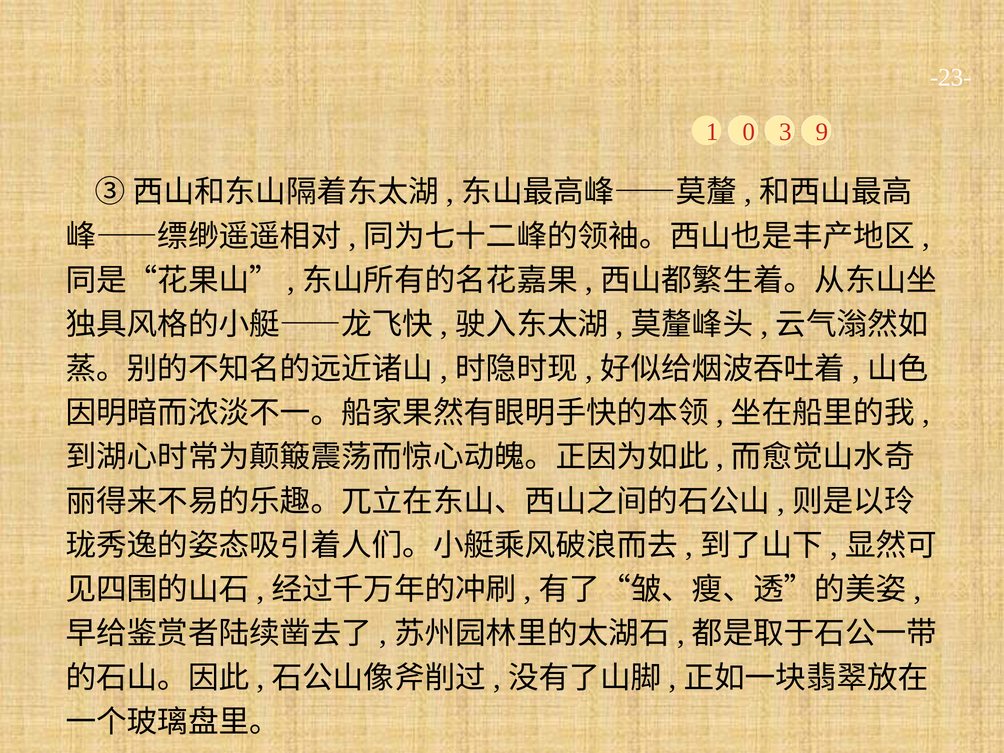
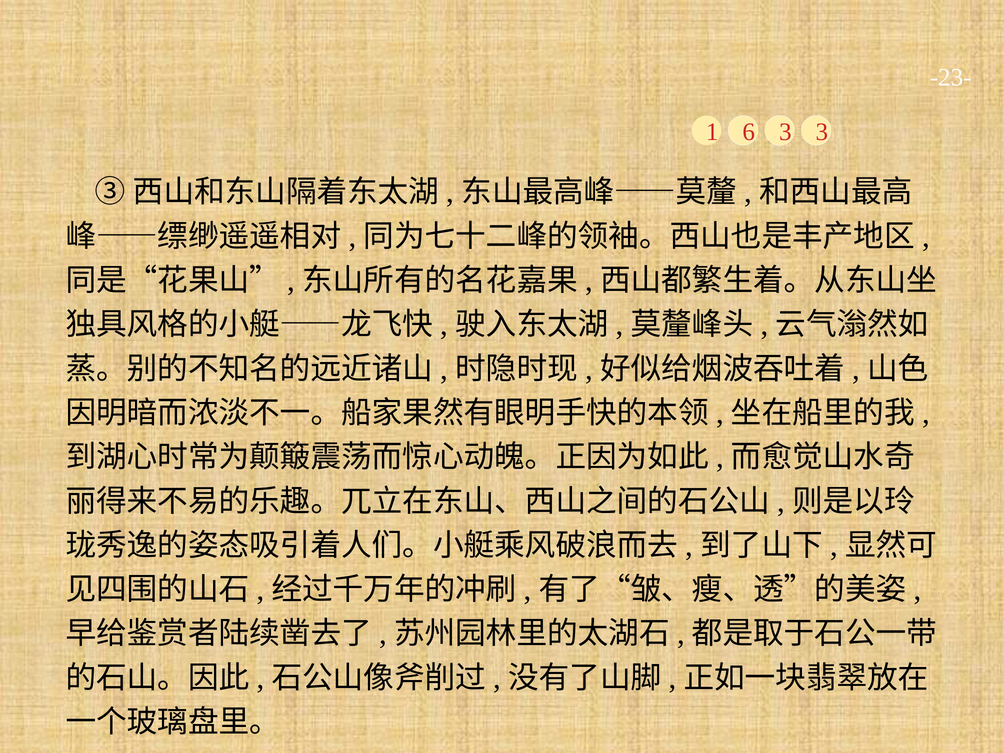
0: 0 -> 6 (749, 132)
3 9: 9 -> 3 (822, 132)
